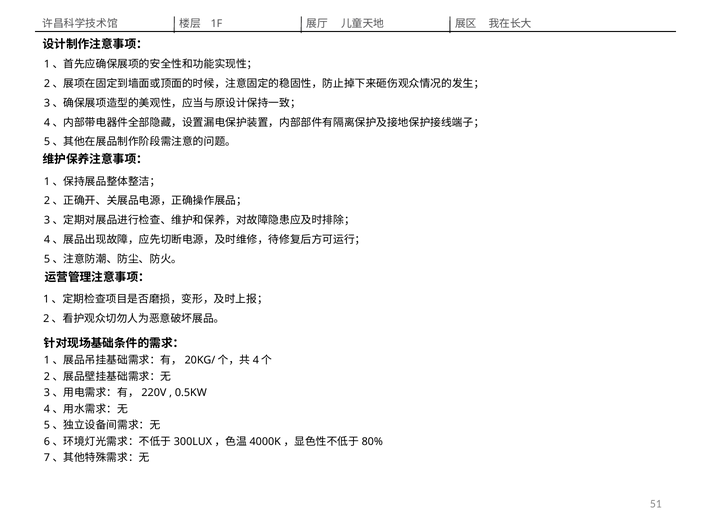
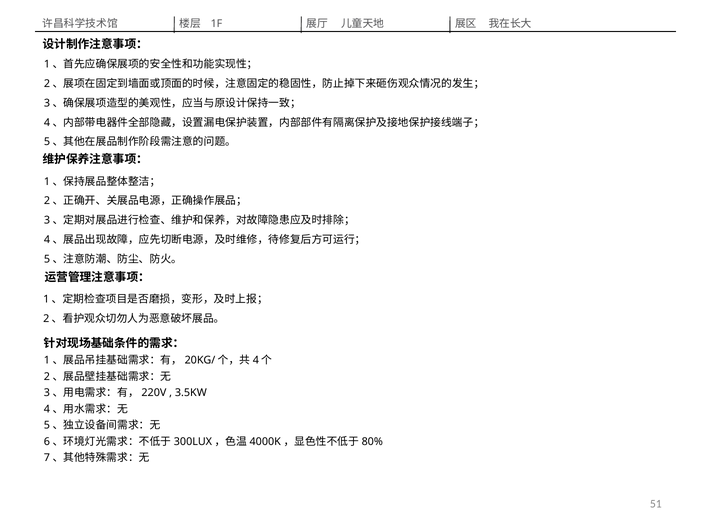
0.5KW: 0.5KW -> 3.5KW (191, 393)
